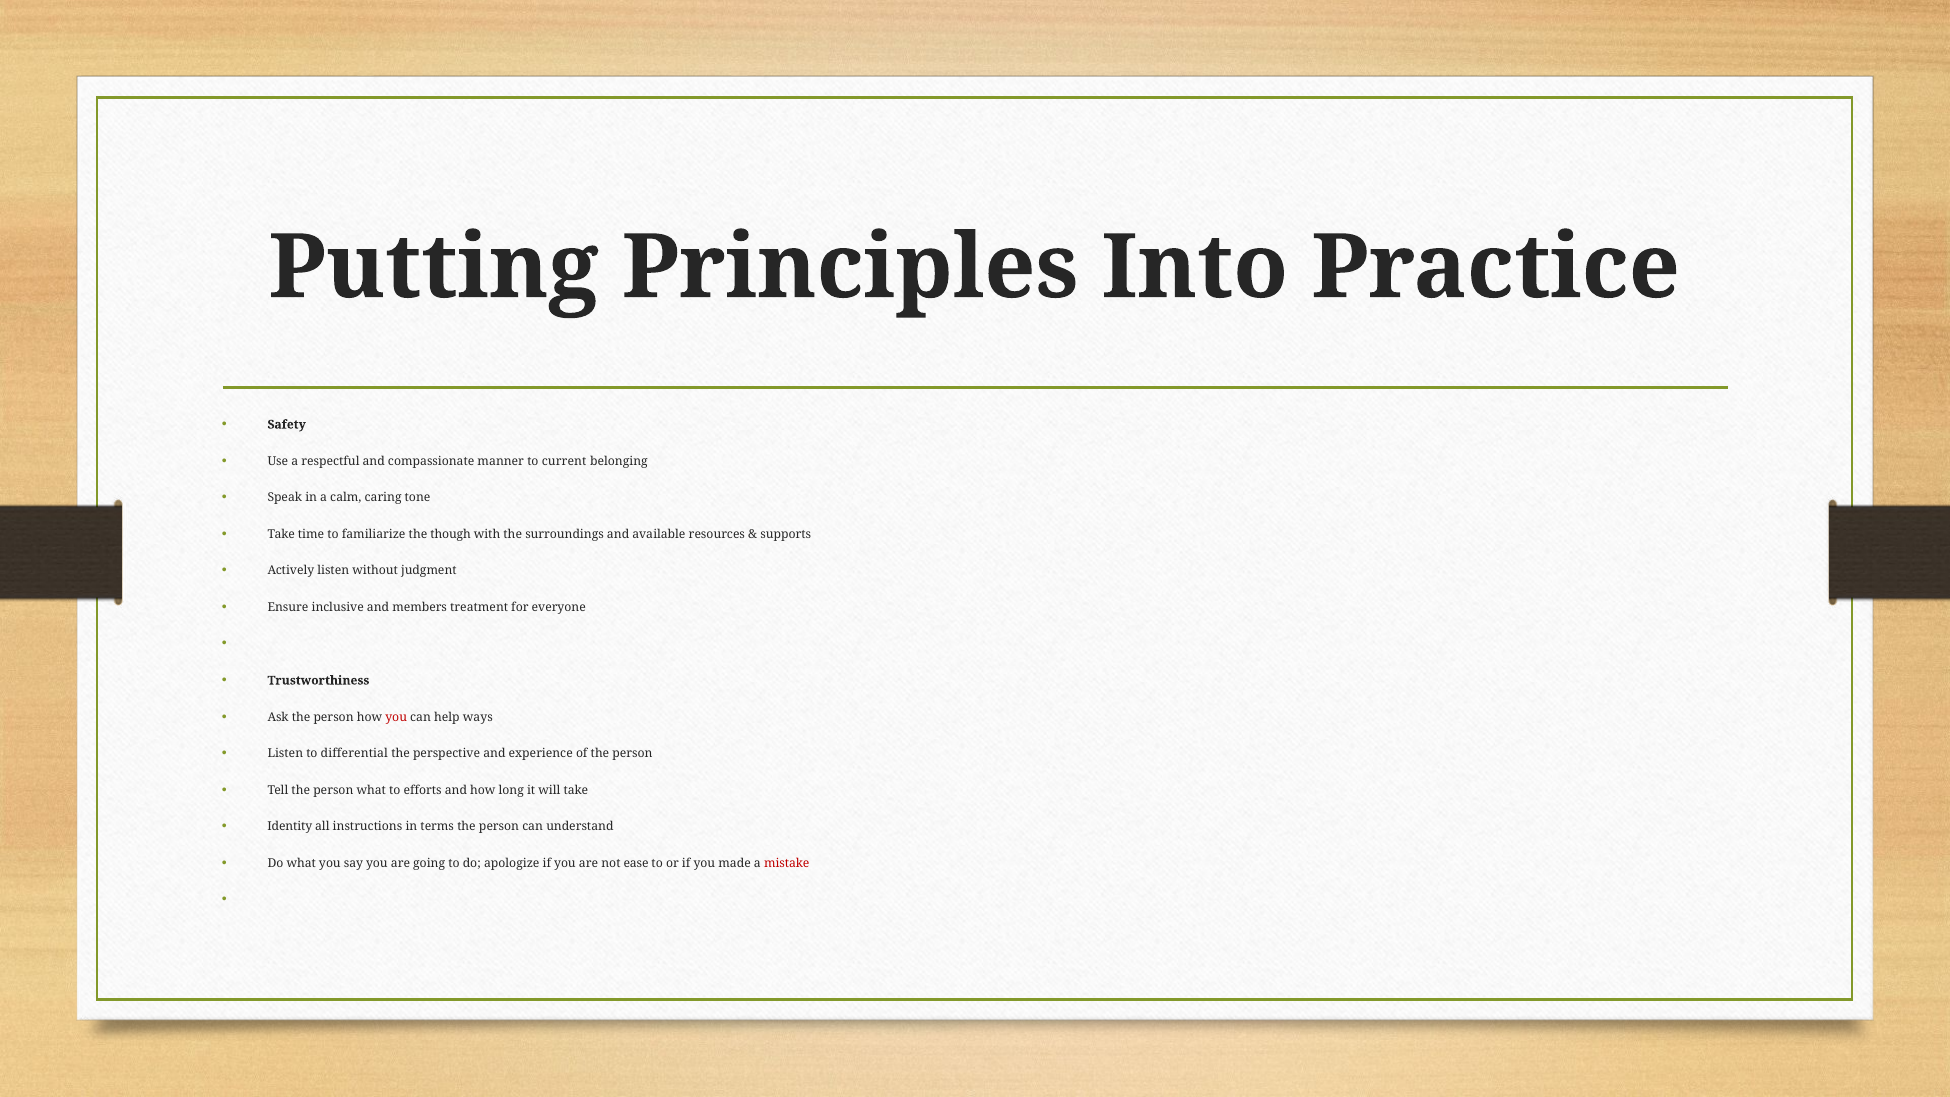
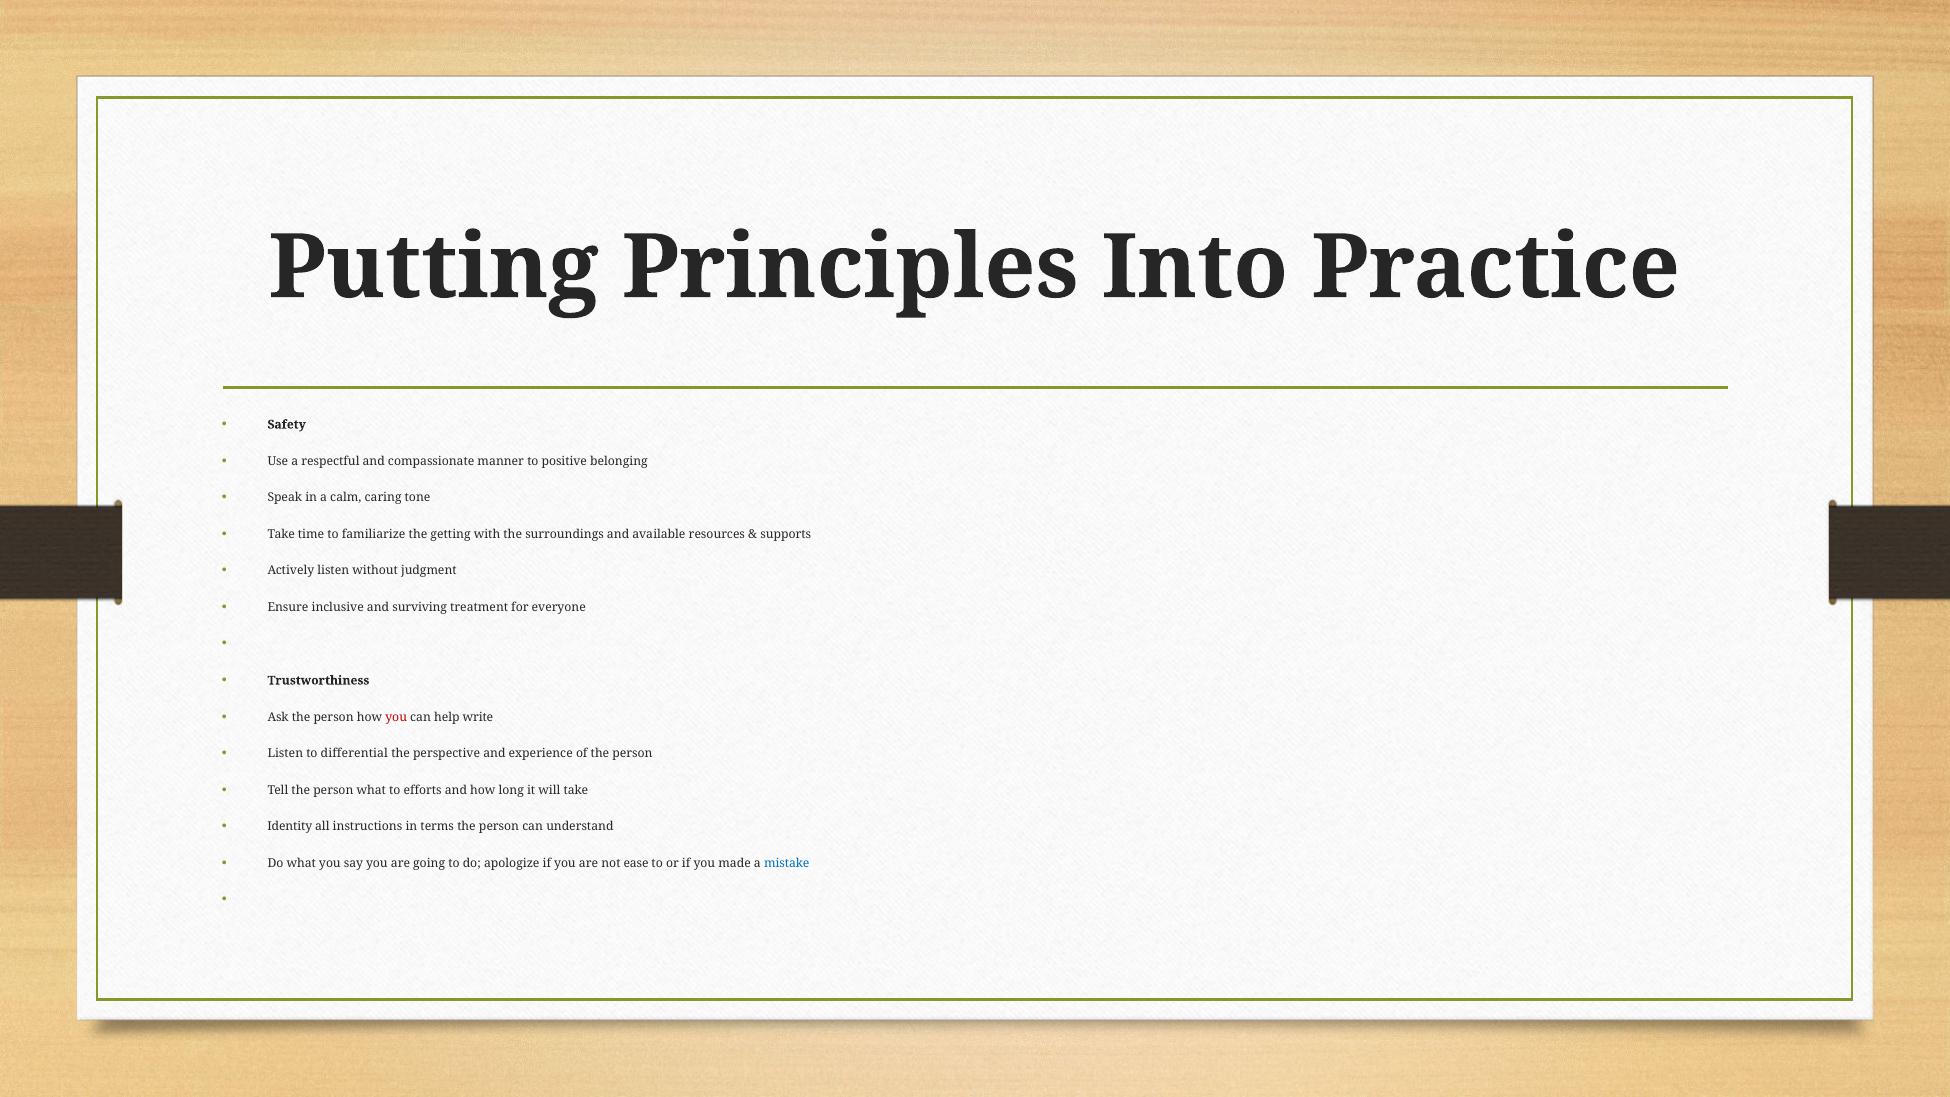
current: current -> positive (564, 461)
though: though -> getting (451, 534)
members: members -> surviving (420, 607)
ways: ways -> write (478, 717)
mistake colour: red -> blue (787, 863)
